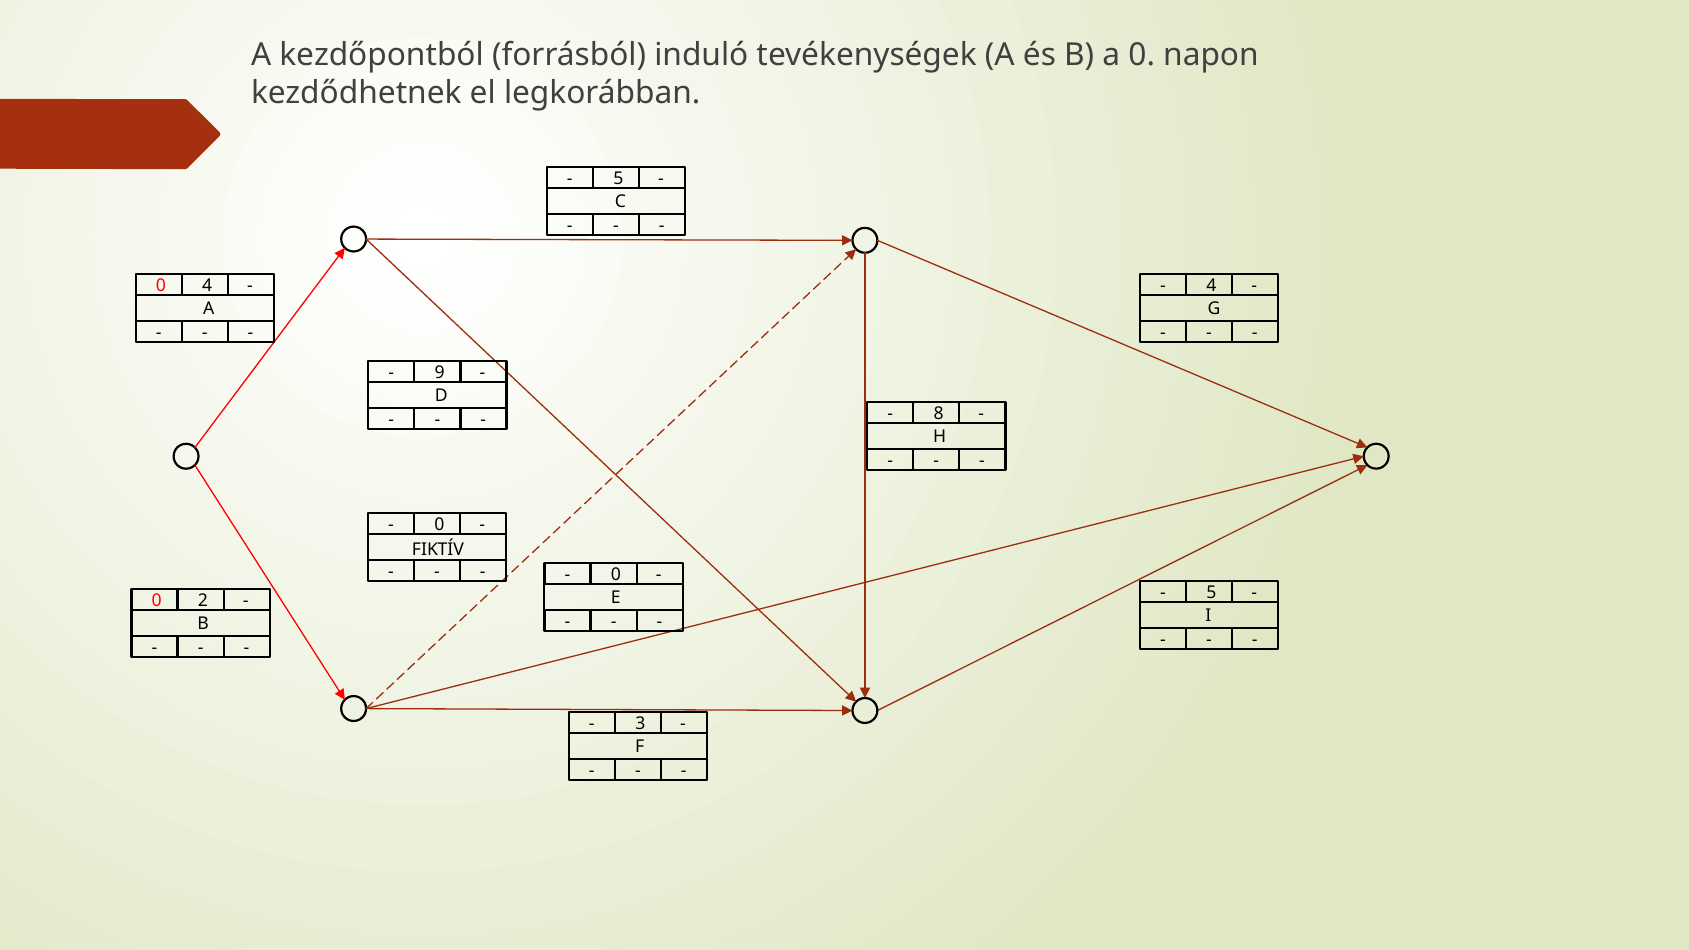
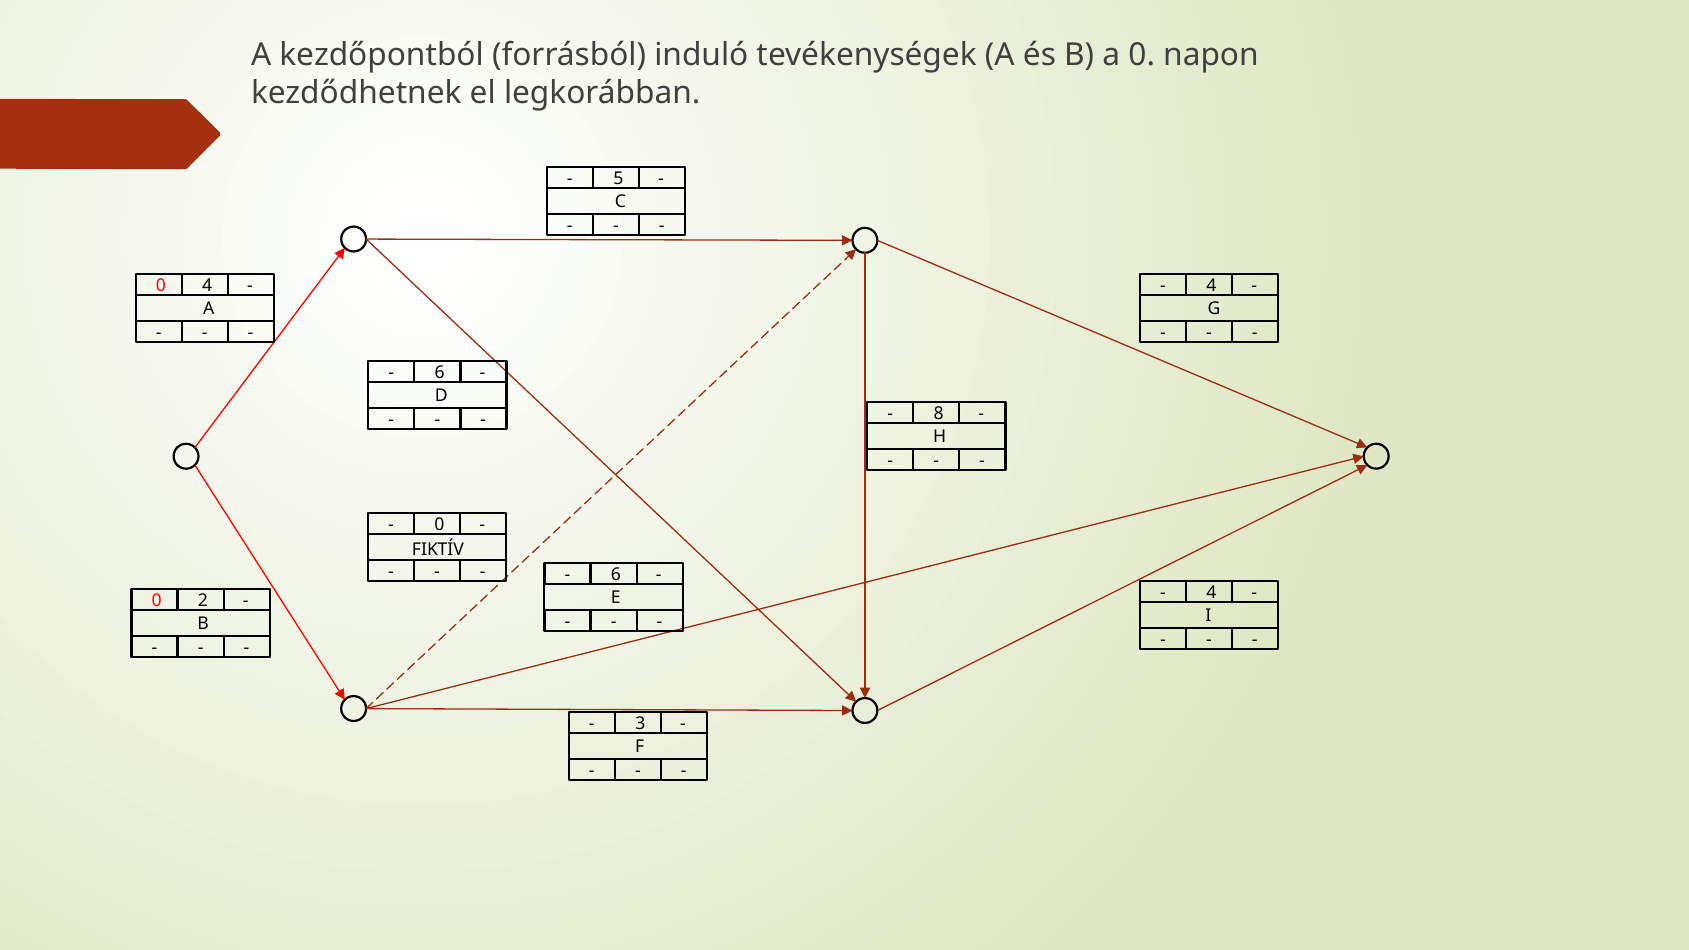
9: 9 -> 6 (440, 373)
0: 0 -> 6 (616, 574)
5: 5 -> 4 (1211, 592)
